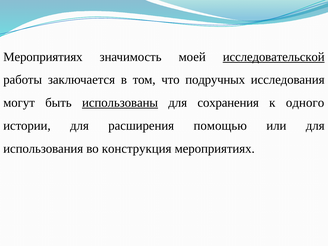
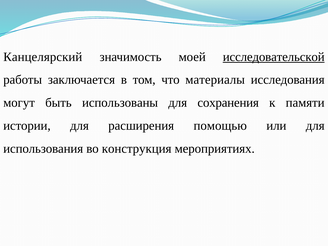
Мероприятиях: Мероприятиях -> Канцелярский (43, 57)
подручных: подручных -> материалы (215, 80)
использованы underline: present -> none (120, 103)
одного: одного -> памяти (305, 103)
